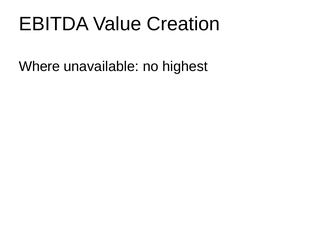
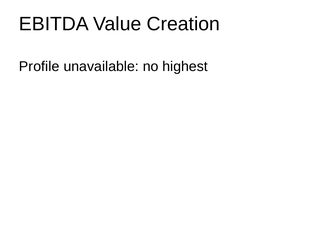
Where: Where -> Profile (39, 66)
